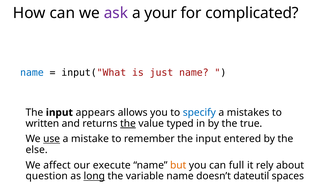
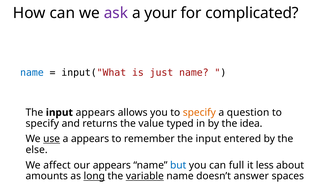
specify colour: blue -> orange (199, 113)
mistakes: mistakes -> question (248, 113)
written: written -> specify (42, 123)
the underline: present -> none (128, 123)
true: true -> idea (251, 123)
a mistake: mistake -> appears (90, 139)
our execute: execute -> appears (112, 165)
but colour: orange -> blue (178, 165)
rely: rely -> less (265, 165)
question: question -> amounts (47, 176)
variable underline: none -> present (145, 176)
dateutil: dateutil -> answer (251, 176)
